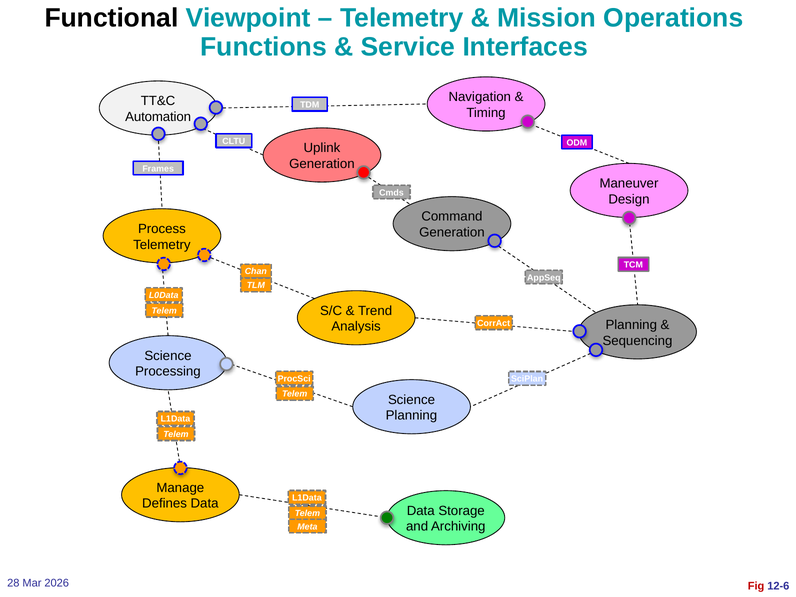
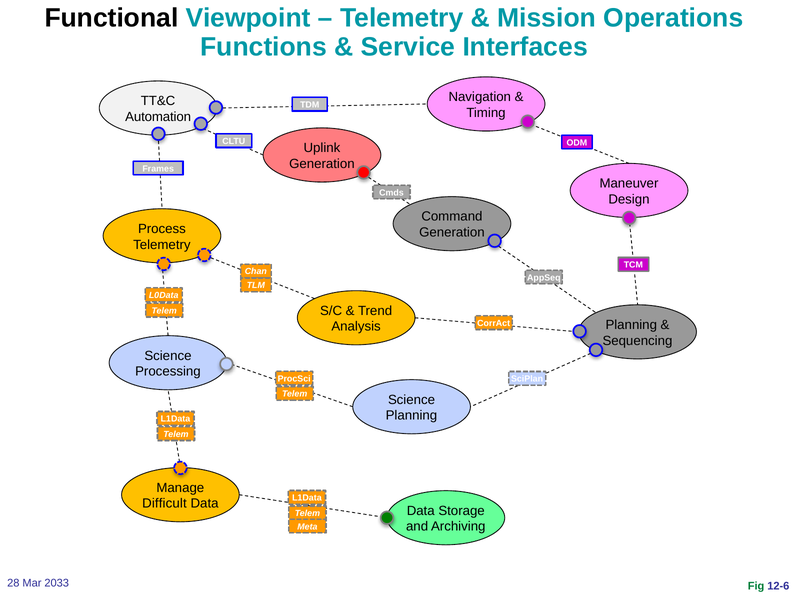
Defines: Defines -> Difficult (164, 504)
2026: 2026 -> 2033 (57, 583)
Fig colour: red -> green (756, 586)
